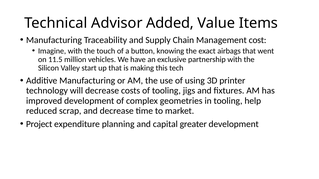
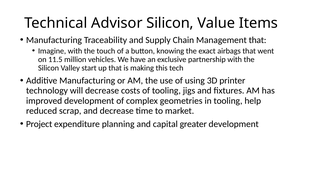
Advisor Added: Added -> Silicon (170, 23)
Management cost: cost -> that (258, 40)
